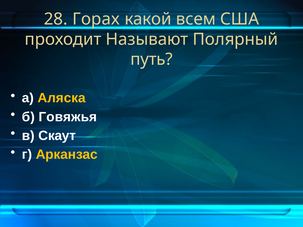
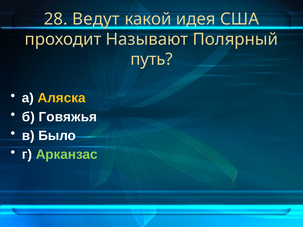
Горах: Горах -> Ведут (96, 19)
всем: всем -> идея (196, 19)
Скаут: Скаут -> Было (57, 136)
Арканзас colour: yellow -> light green (67, 155)
